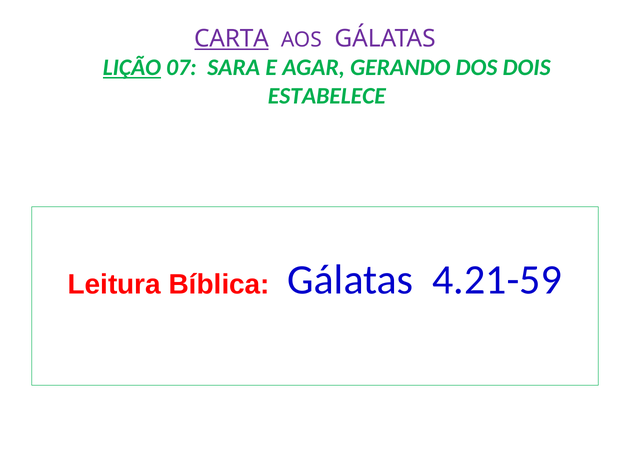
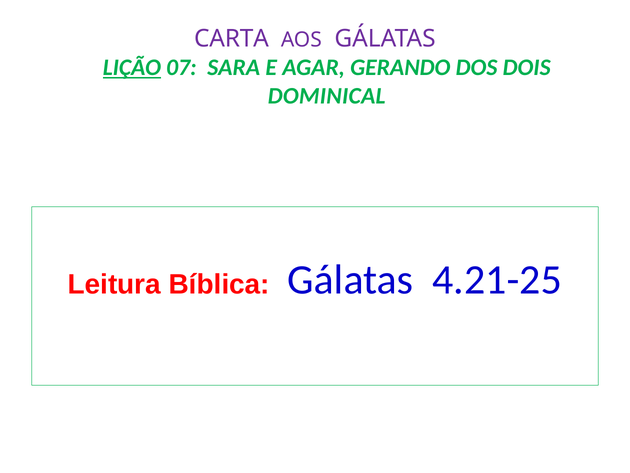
CARTA underline: present -> none (231, 38)
ESTABELECE: ESTABELECE -> DOMINICAL (327, 96)
4.21-59: 4.21-59 -> 4.21-25 (497, 280)
